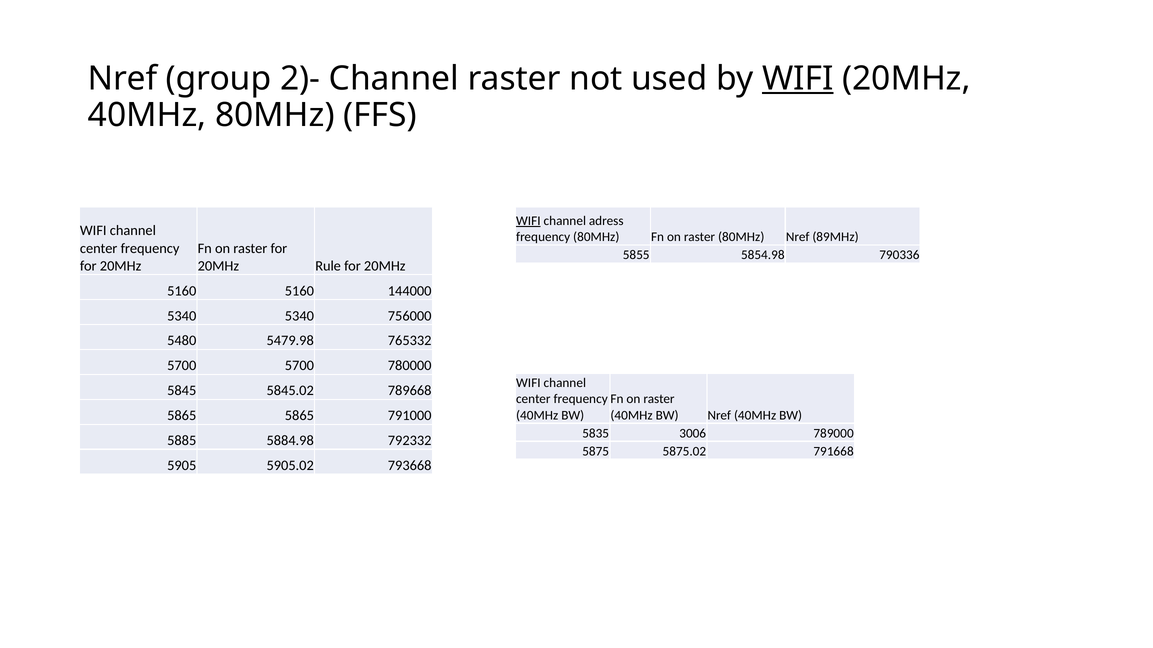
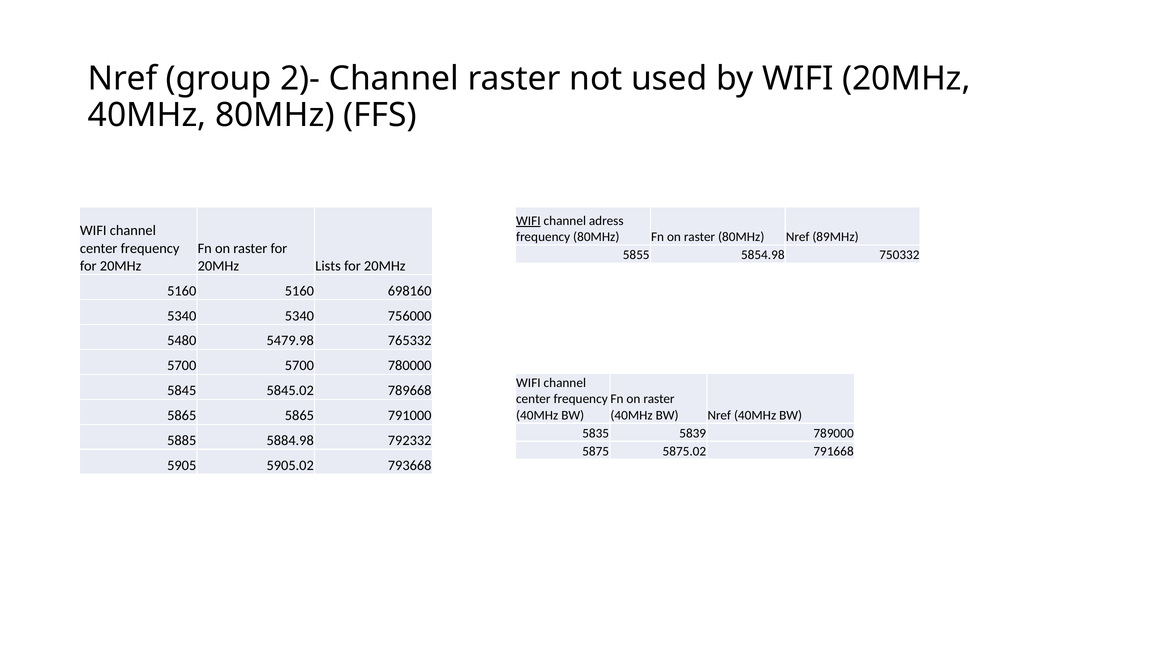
WIFI underline: present -> none (798, 79)
790336: 790336 -> 750332 (899, 255)
Rule: Rule -> Lists (328, 266)
144000: 144000 -> 698160 (410, 291)
3006: 3006 -> 5839 (693, 434)
